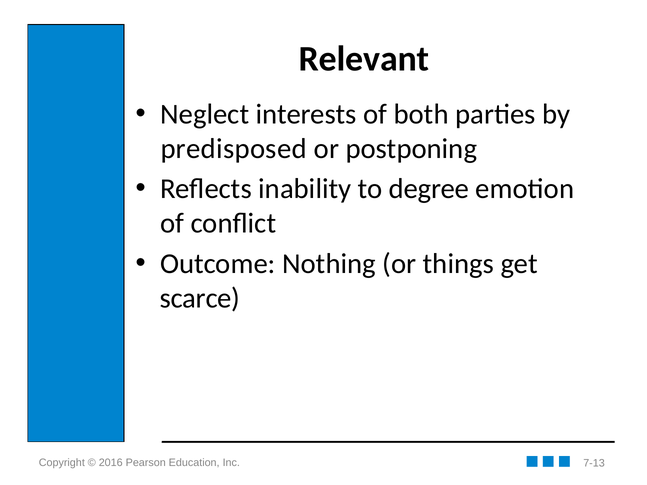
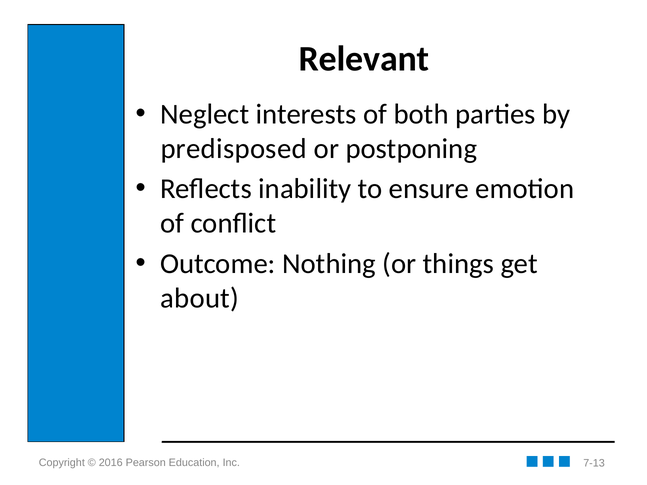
degree: degree -> ensure (429, 189)
scarce: scarce -> about (200, 298)
